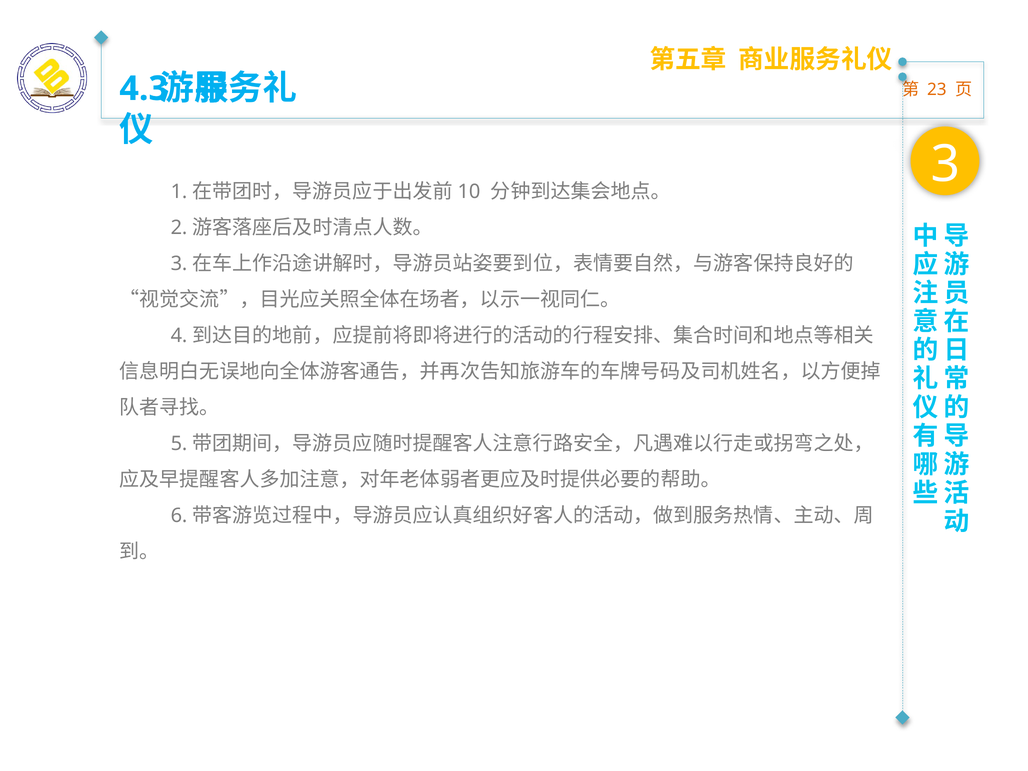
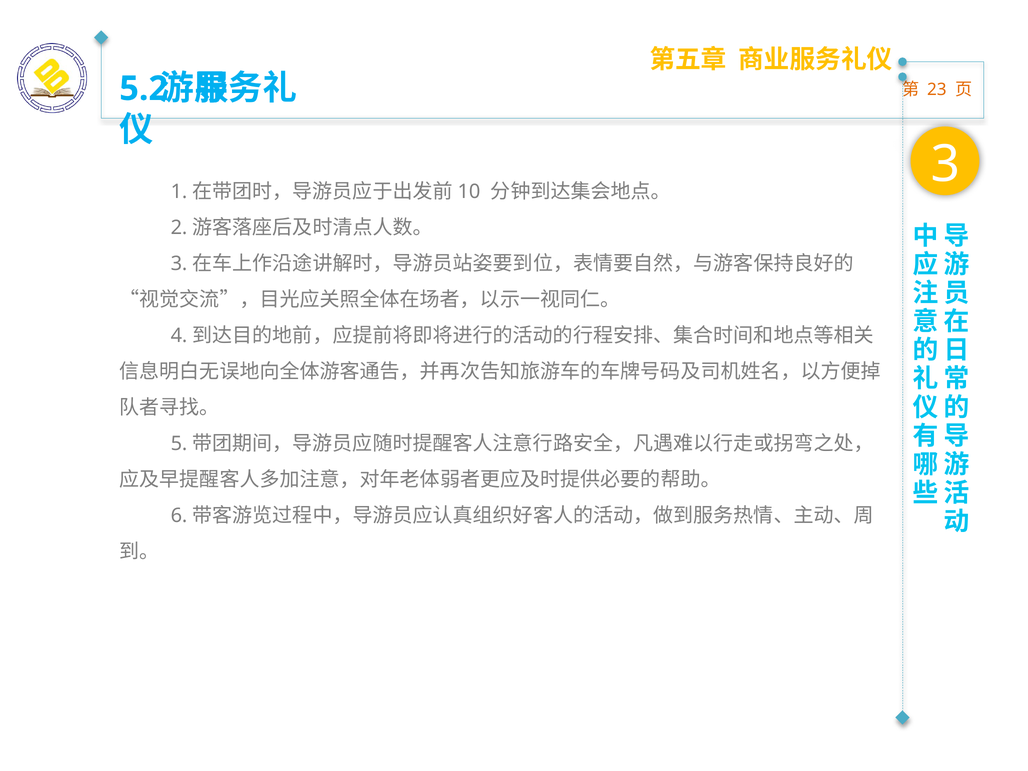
4.3: 4.3 -> 5.2 (144, 89)
